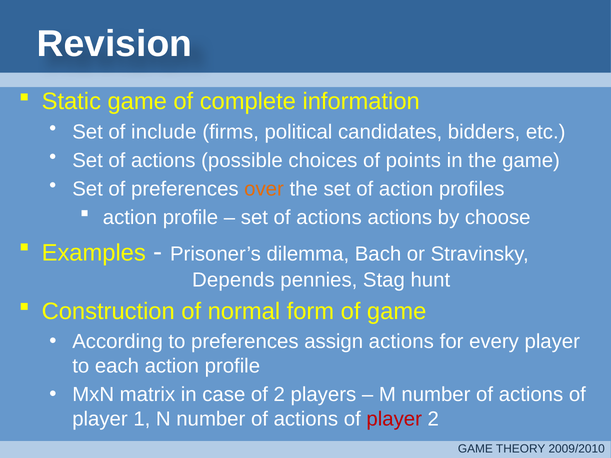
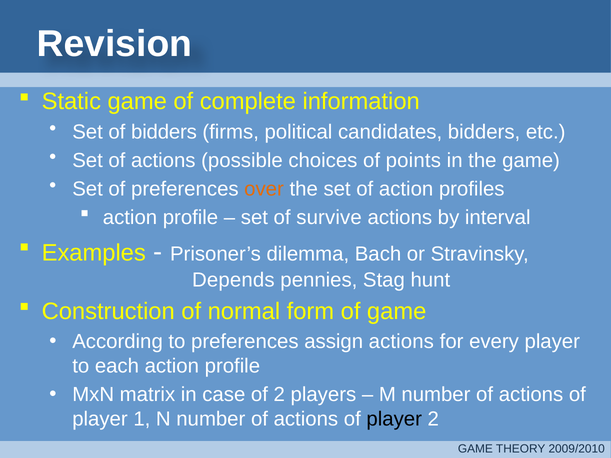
of include: include -> bidders (164, 132)
actions: actions -> survive (329, 218)
choose: choose -> interval (498, 218)
player colour: red -> black (394, 419)
